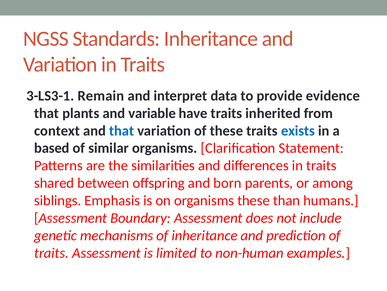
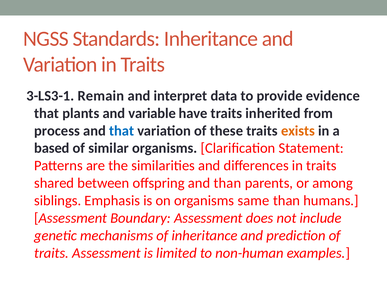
context: context -> process (57, 130)
exists colour: blue -> orange (298, 130)
and born: born -> than (227, 183)
organisms these: these -> same (253, 200)
